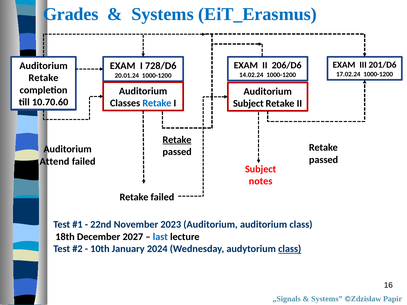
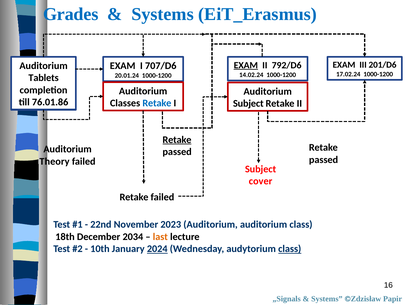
EXAM underline: none -> present (246, 65)
206/D6: 206/D6 -> 792/D6 (287, 65)
728/D6: 728/D6 -> 707/D6 (161, 66)
Retake: Retake -> Tablets (44, 78)
10.70.60: 10.70.60 -> 76.01.86 (50, 102)
Attend: Attend -> Theory (55, 162)
notes: notes -> cover (261, 181)
2027: 2027 -> 2034 (133, 237)
last colour: blue -> orange (160, 237)
2024 underline: none -> present (157, 249)
